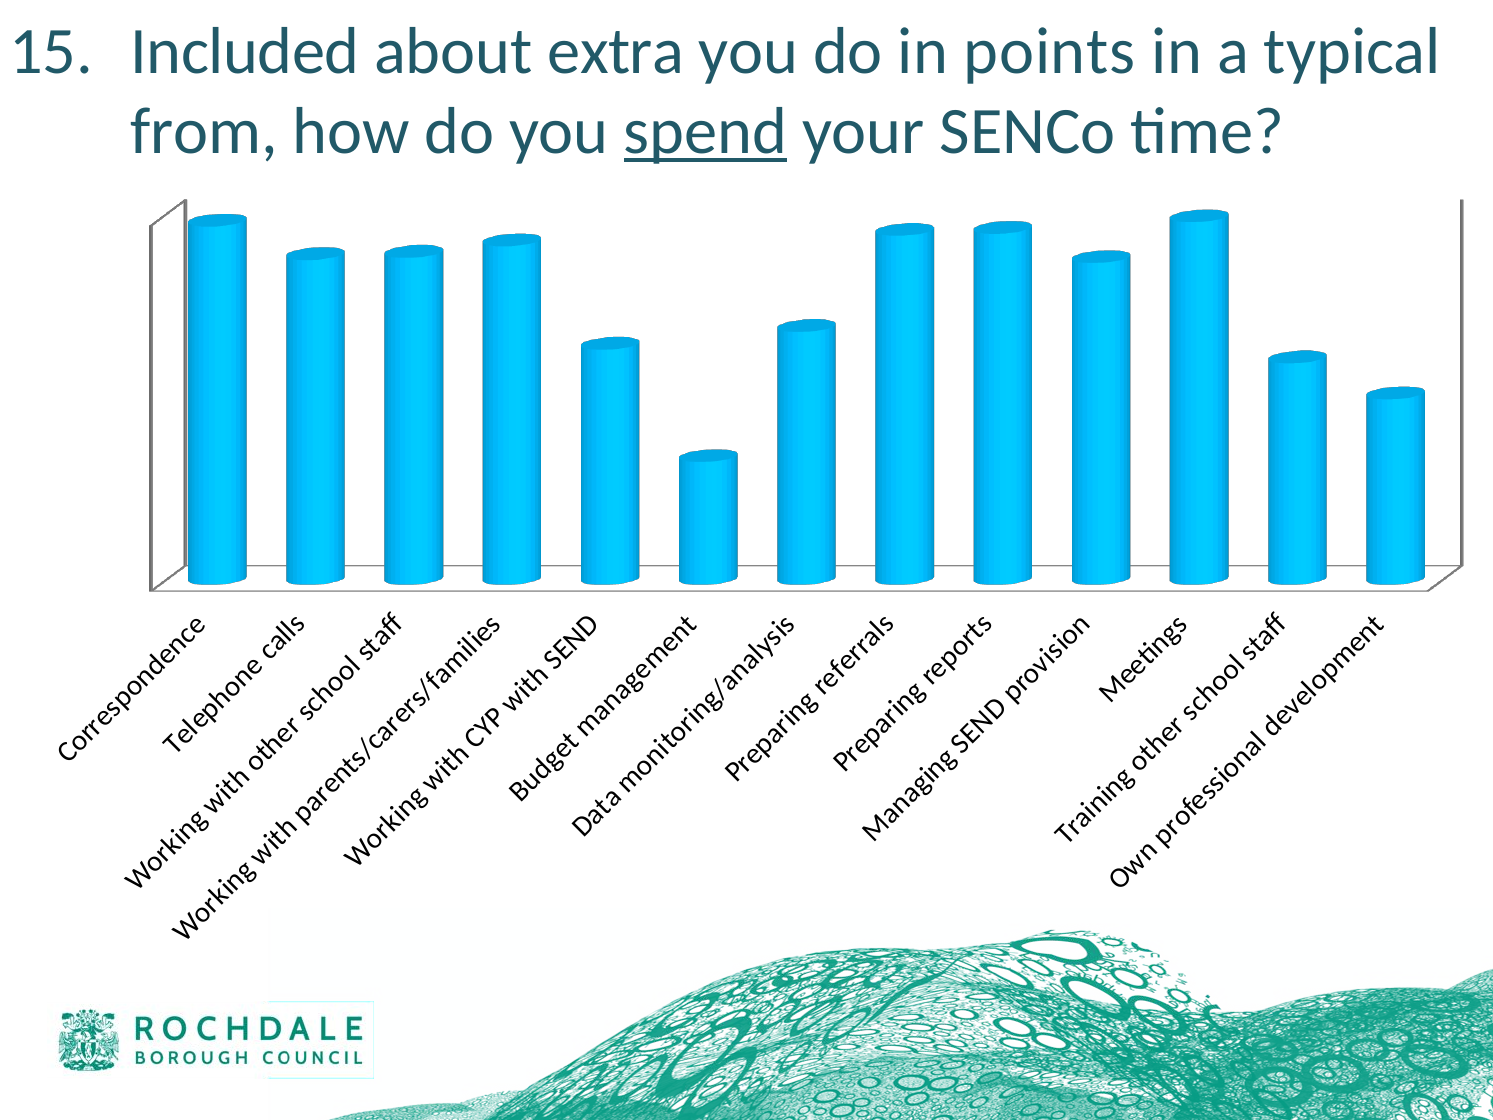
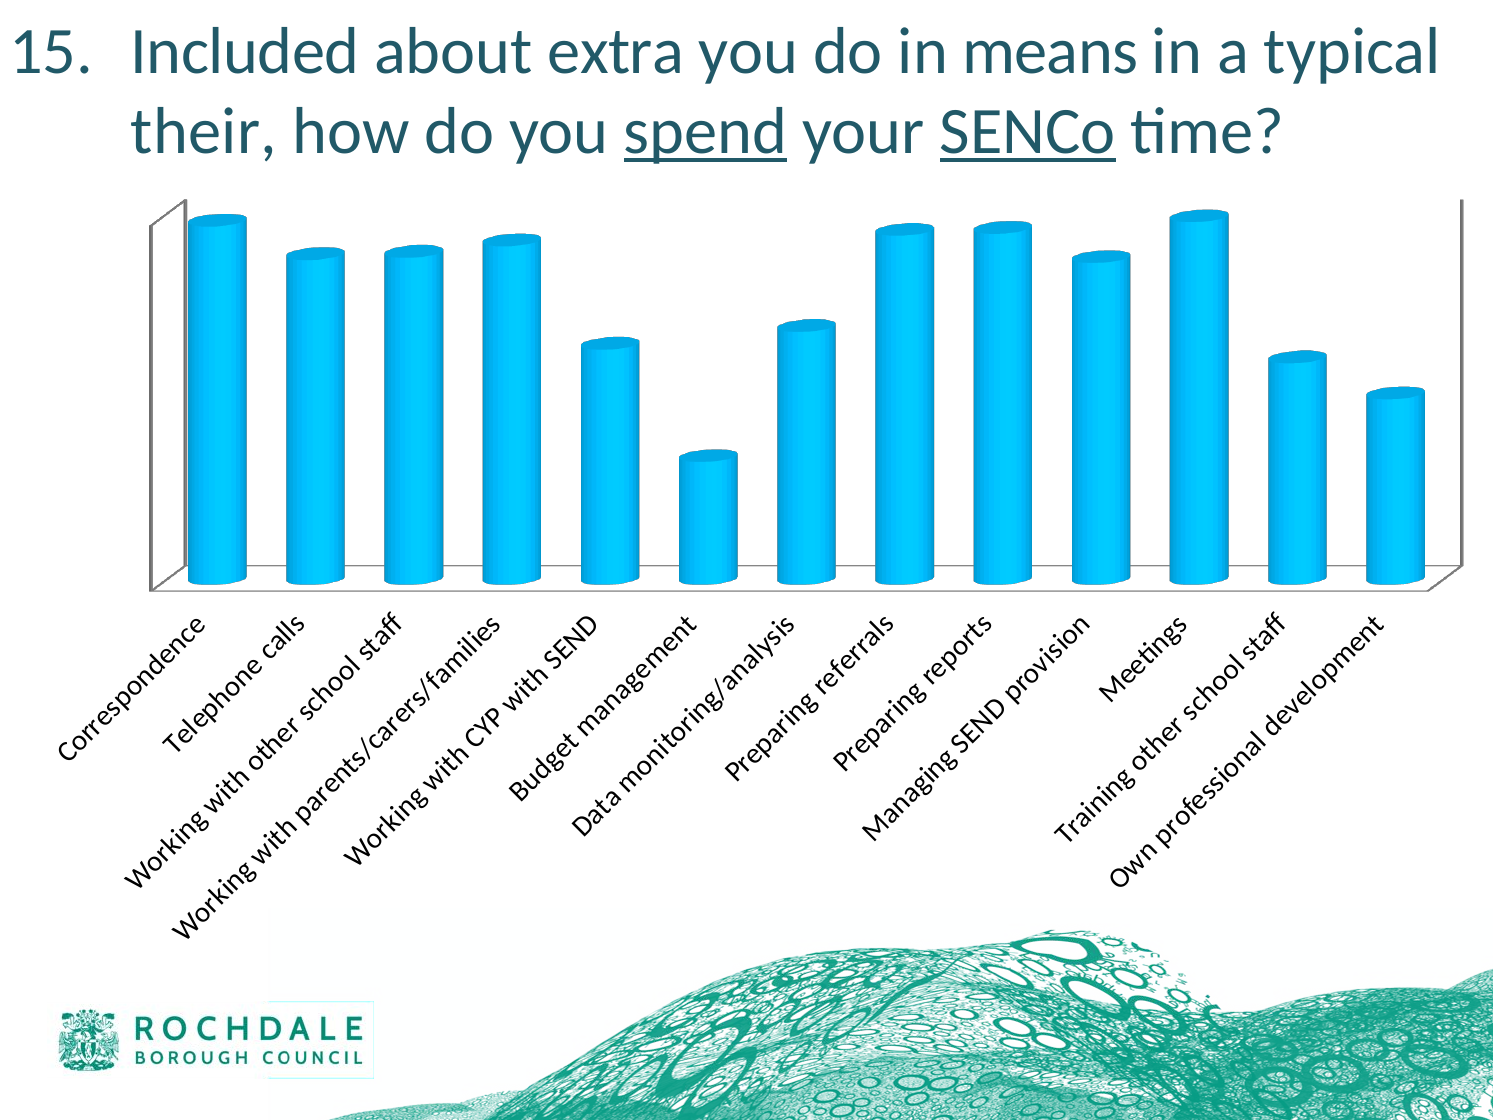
points: points -> means (1050, 52)
from: from -> their (204, 131)
SENCo underline: none -> present (1028, 131)
